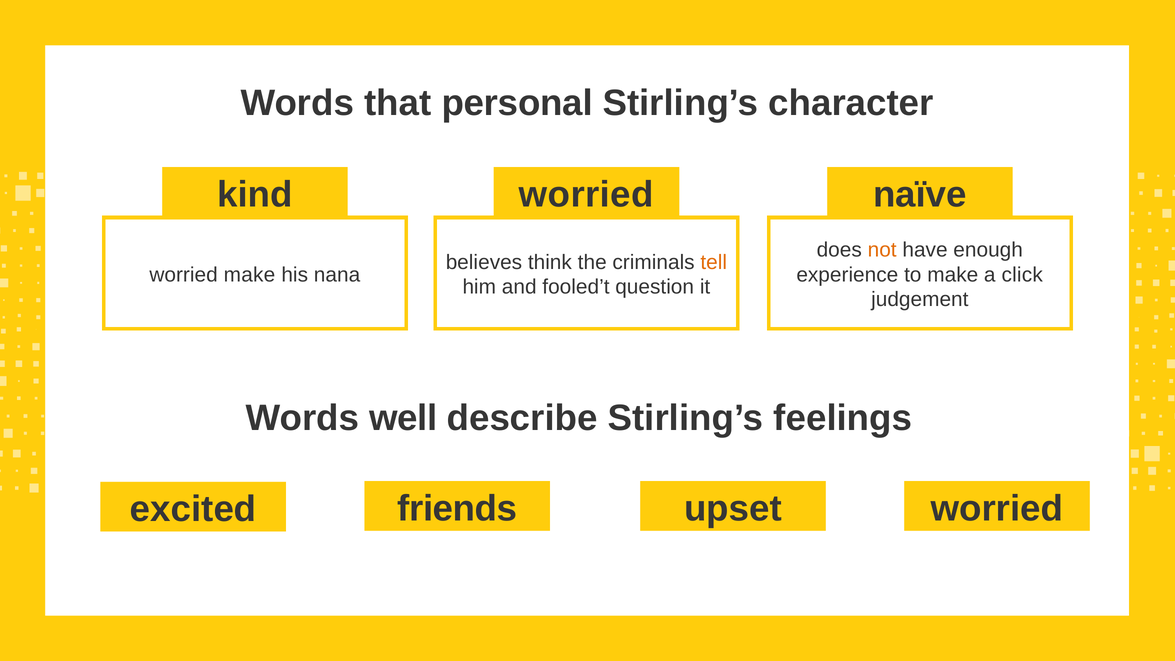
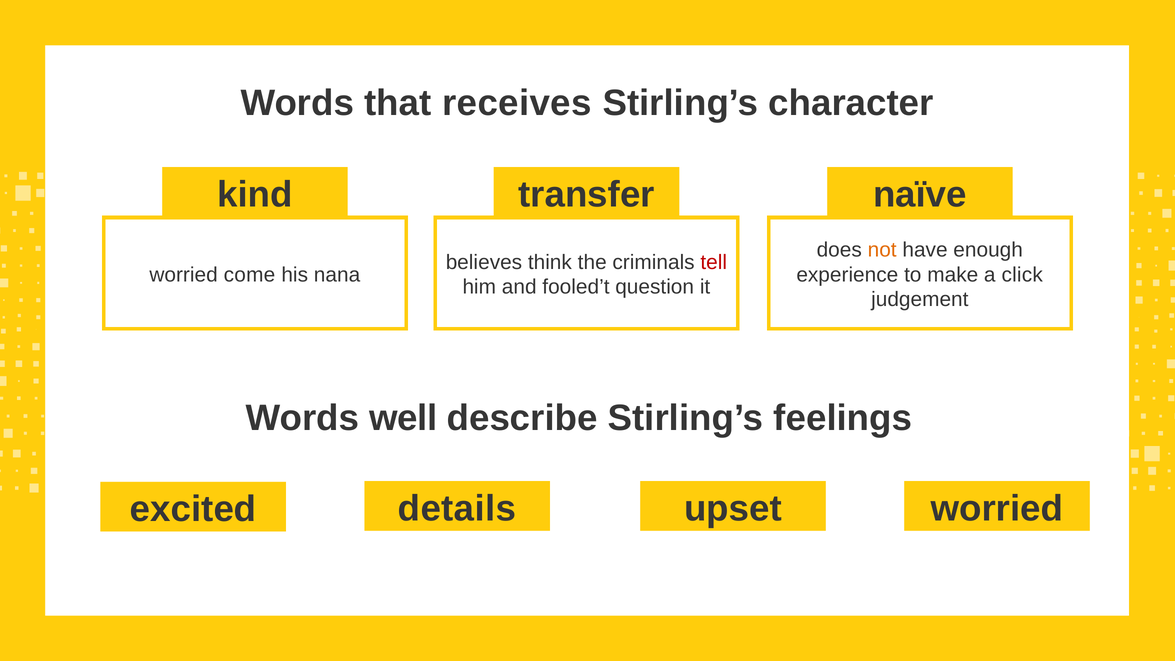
personal: personal -> receives (517, 103)
worried: worried -> transfer (586, 194)
tell colour: orange -> red (714, 262)
worried make: make -> come (249, 275)
friends: friends -> details (457, 508)
